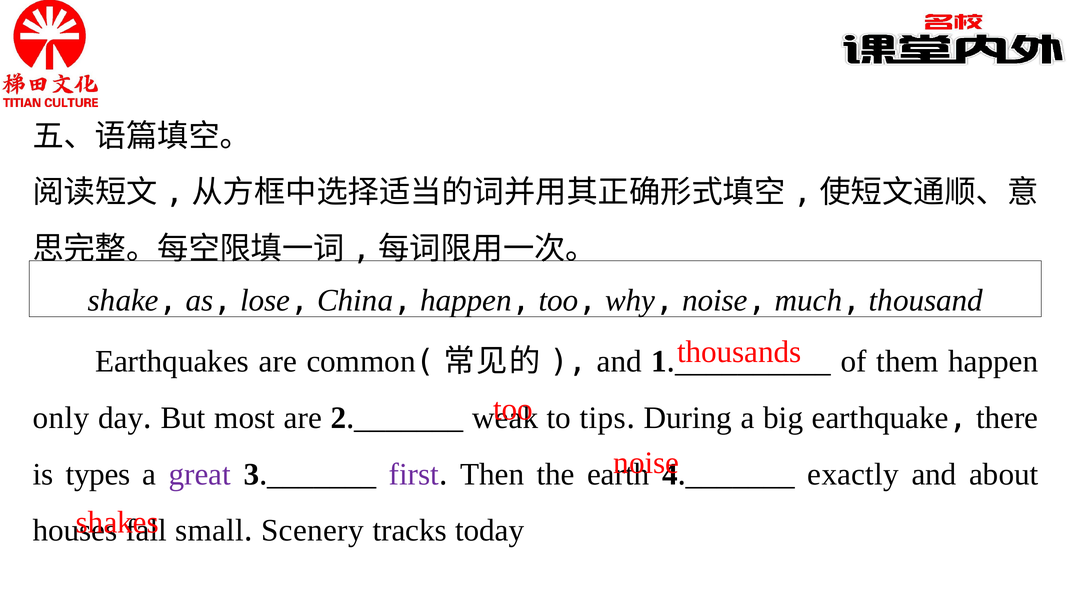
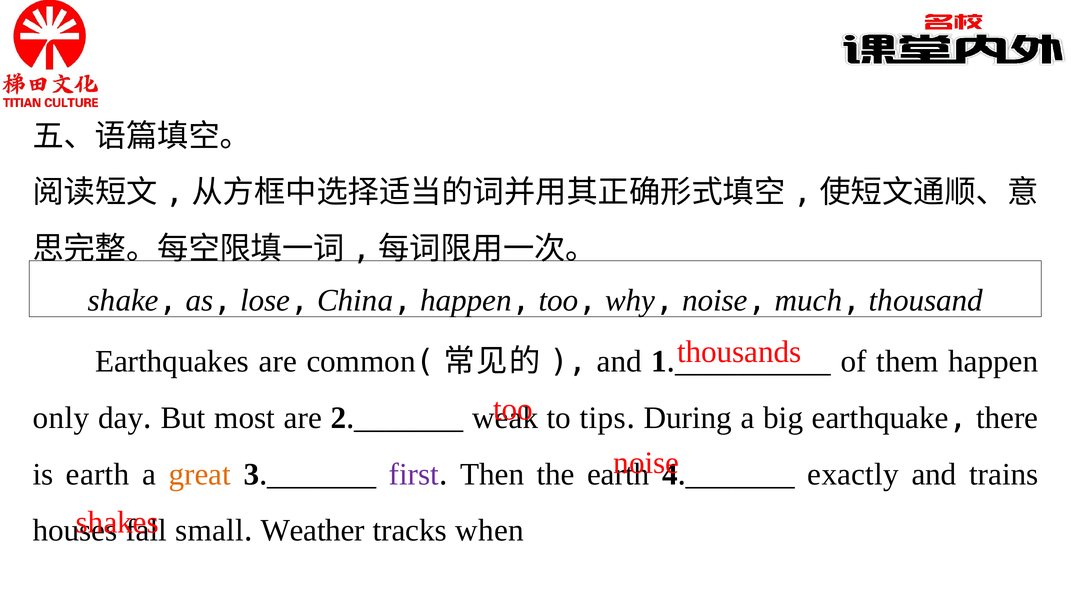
is types: types -> earth (98, 474)
great colour: purple -> orange (200, 474)
about: about -> trains (1004, 474)
Scenery: Scenery -> Weather (313, 530)
today: today -> when (490, 530)
